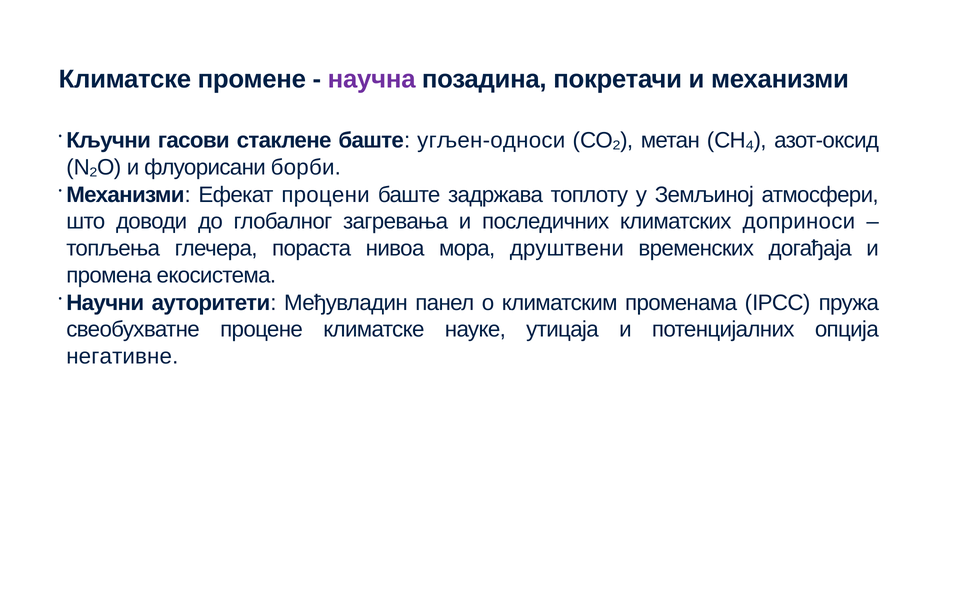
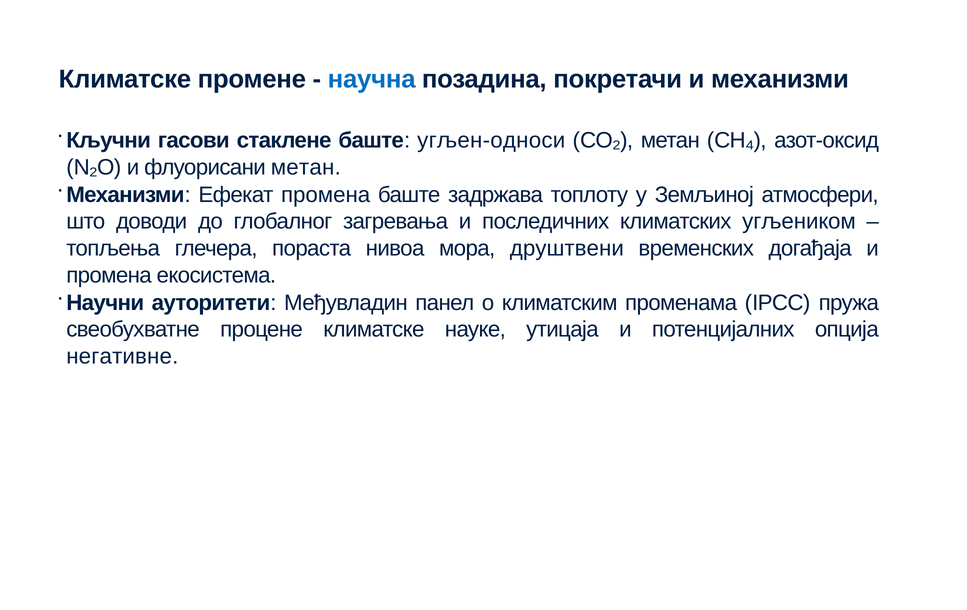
научна colour: purple -> blue (372, 79)
флуорисани борби: борби -> метан (306, 167)
Ефекат процени: процени -> промена (326, 195)
доприноси: доприноси -> угљеником (799, 222)
